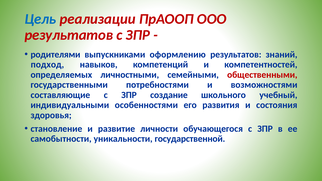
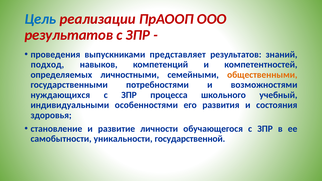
родителями: родителями -> проведения (55, 54)
оформлению: оформлению -> представляет (178, 54)
общественными colour: red -> orange (262, 75)
составляющие: составляющие -> нуждающихся (60, 95)
создание: создание -> процесса (169, 95)
